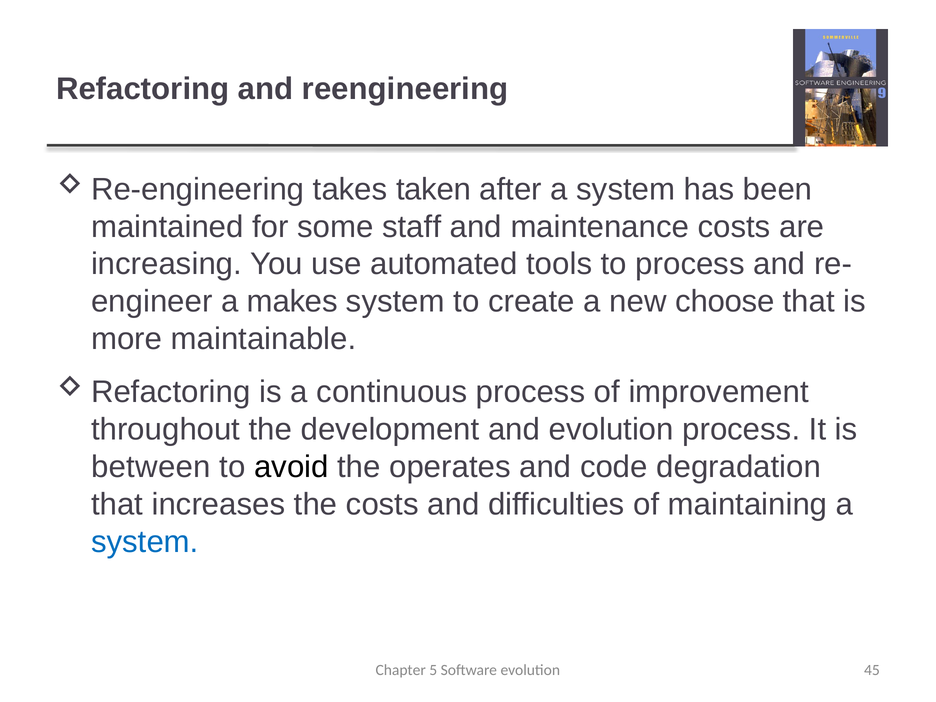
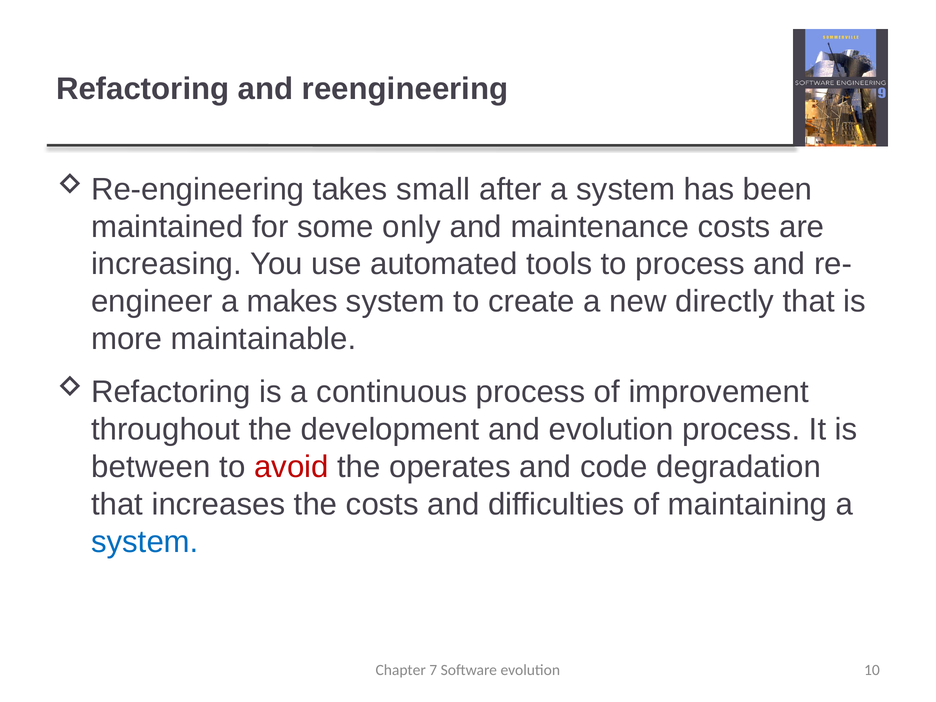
taken: taken -> small (433, 189)
staff: staff -> only (412, 227)
choose: choose -> directly (725, 302)
avoid colour: black -> red (291, 467)
5: 5 -> 7 (433, 670)
45: 45 -> 10 (872, 670)
